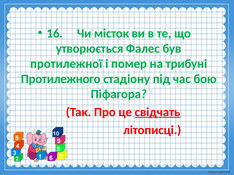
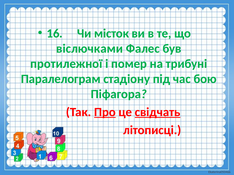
утворюється: утворюється -> віслючками (90, 49)
Протилежного: Протилежного -> Паралелограм (61, 79)
Про underline: none -> present (105, 112)
